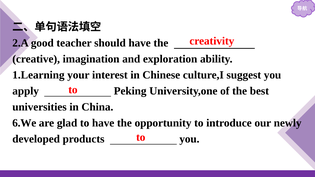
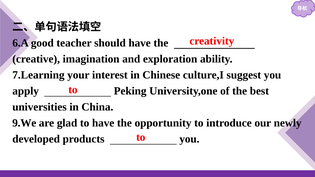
2.A: 2.A -> 6.A (21, 43)
1.Learning: 1.Learning -> 7.Learning (38, 75)
6.We: 6.We -> 9.We (24, 123)
